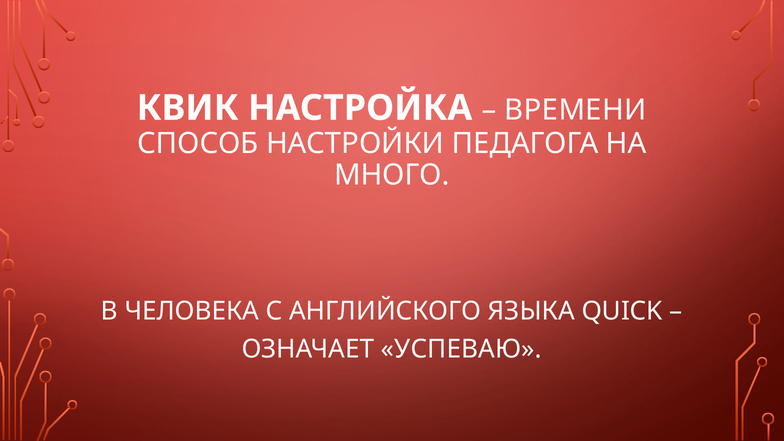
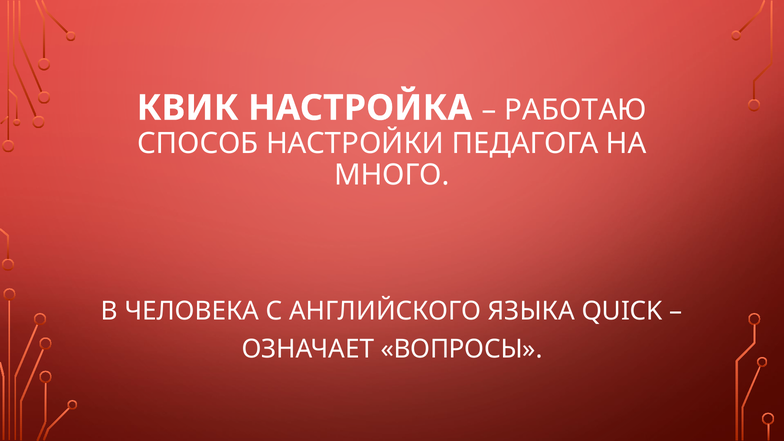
ВРЕМЕНИ: ВРЕМЕНИ -> РАБОТАЮ (575, 110)
УСПЕВАЮ: УСПЕВАЮ -> ВОПРОСЫ (462, 349)
